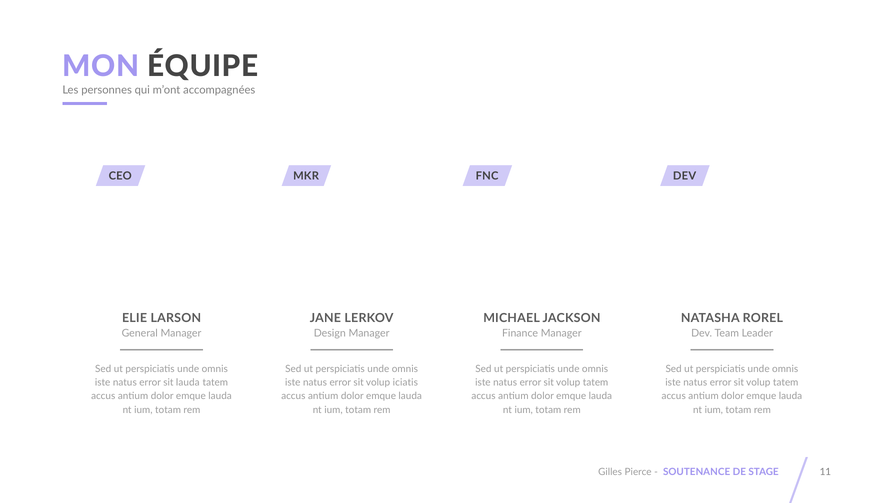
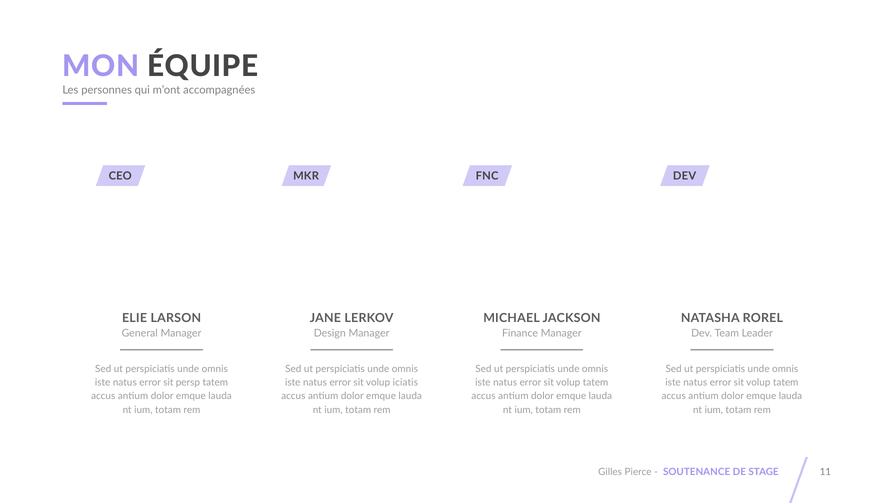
sit lauda: lauda -> persp (188, 382)
